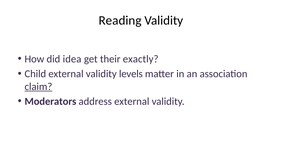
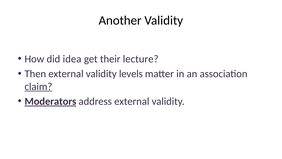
Reading: Reading -> Another (120, 20)
exactly: exactly -> lecture (141, 59)
Child: Child -> Then (35, 74)
Moderators underline: none -> present (50, 101)
